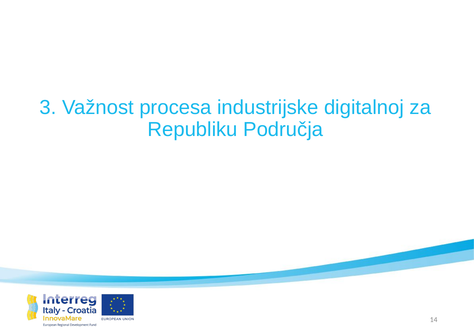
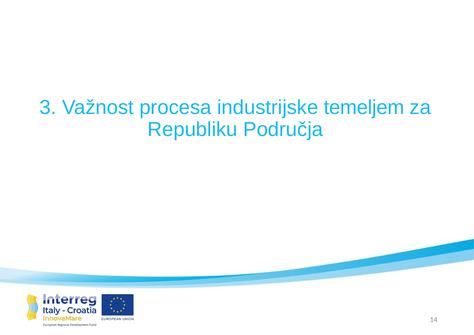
digitalnoj: digitalnoj -> temeljem (364, 108)
